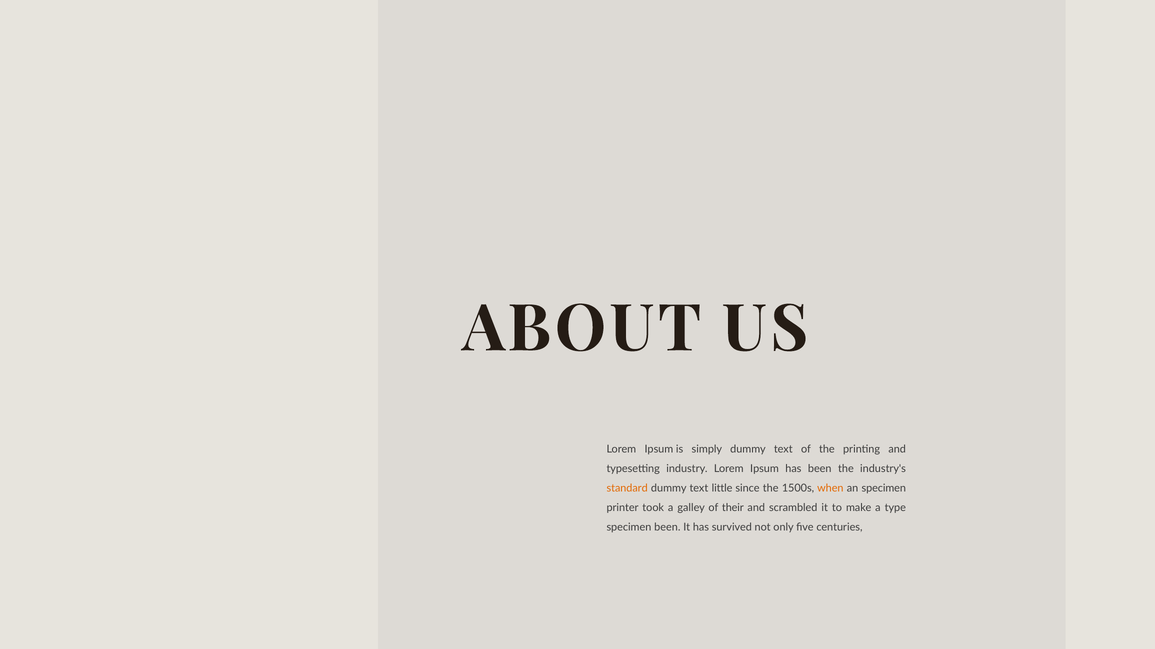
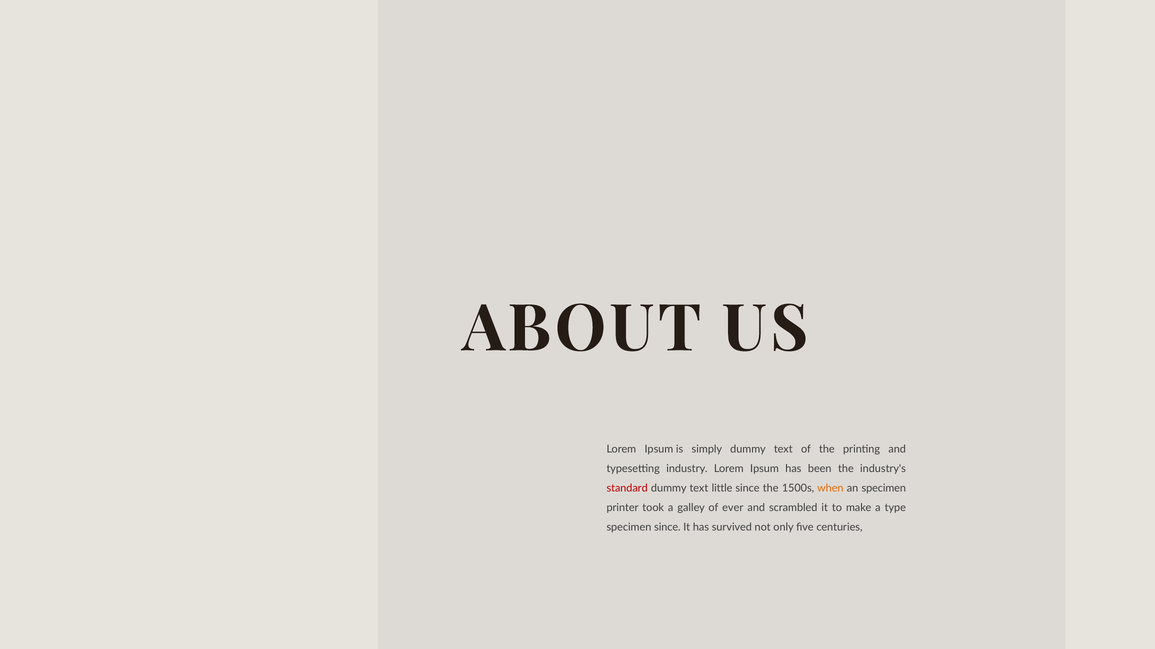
standard colour: orange -> red (627, 489)
their: their -> ever (733, 508)
specimen been: been -> since (667, 528)
